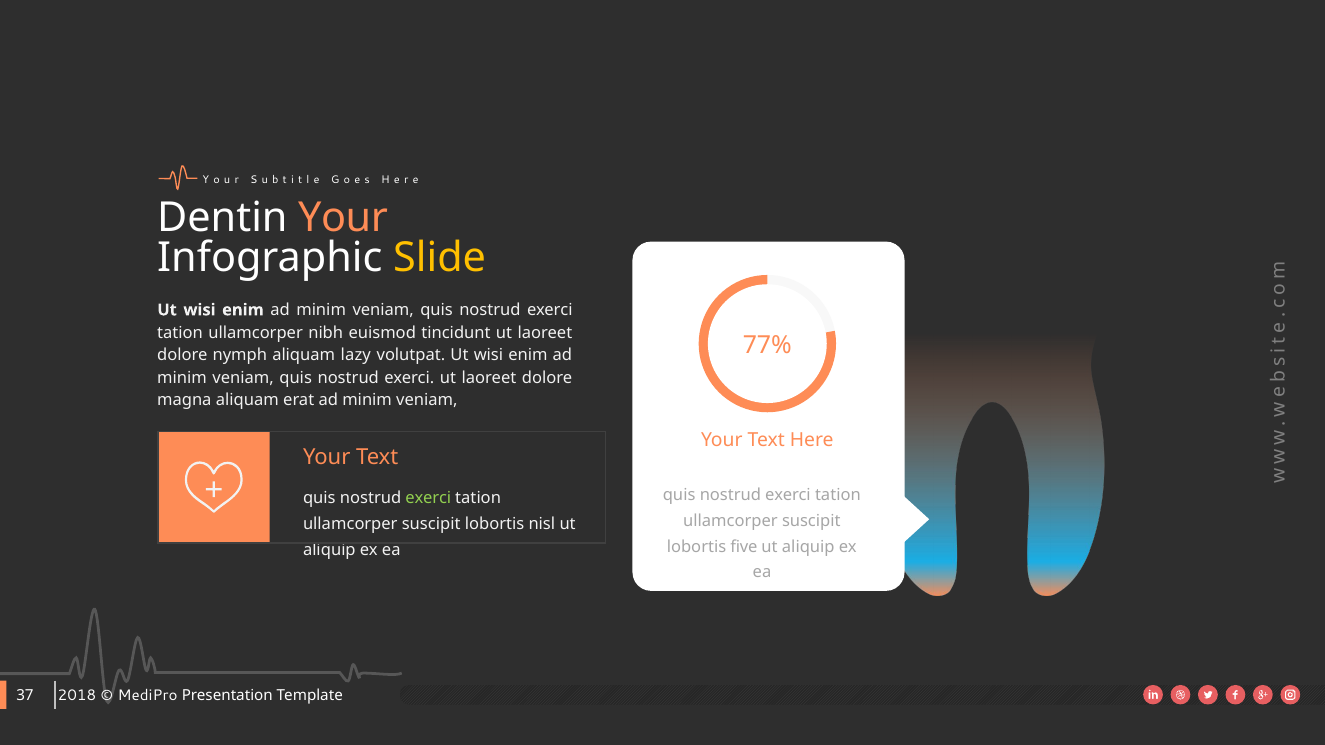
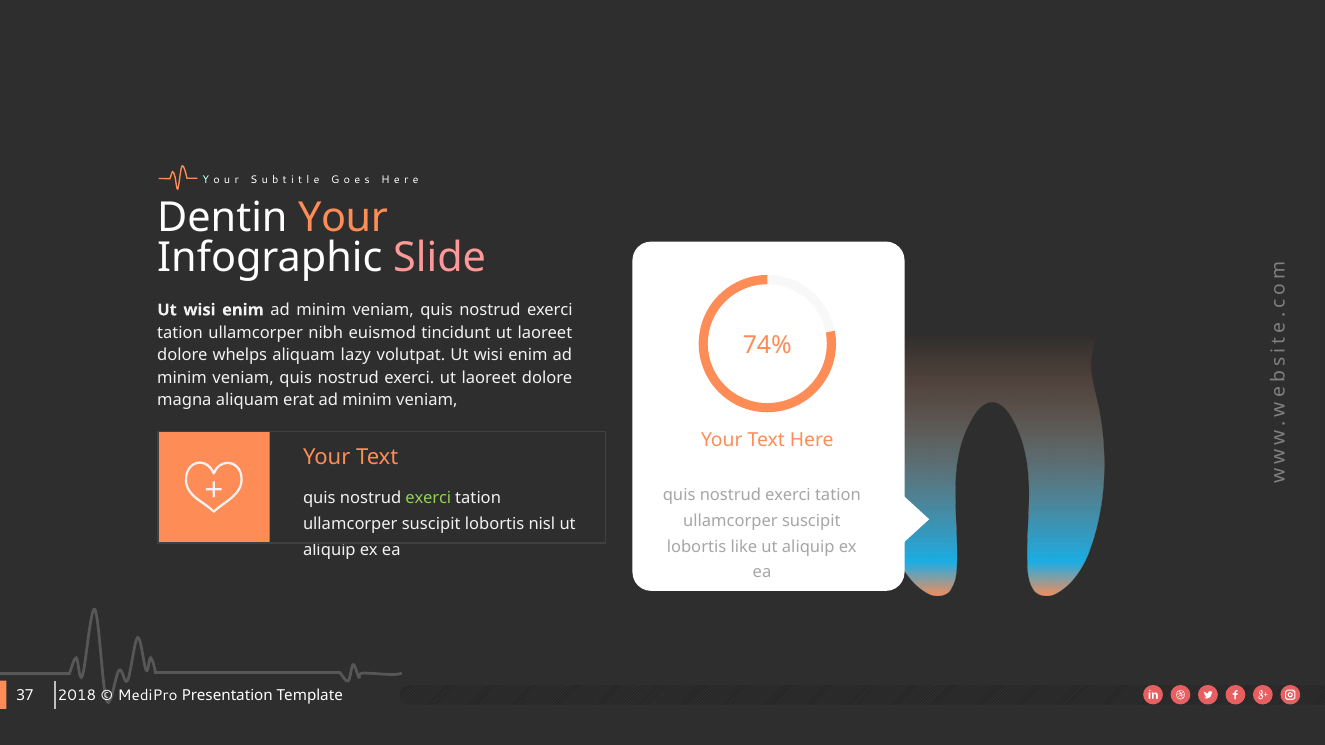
Slide colour: yellow -> pink (440, 258)
77%: 77% -> 74% (767, 345)
nymph: nymph -> whelps (240, 355)
five: five -> like (744, 547)
